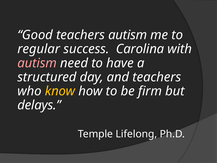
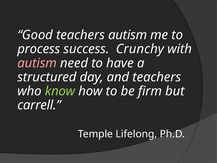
regular: regular -> process (39, 49)
Carolina: Carolina -> Crunchy (140, 49)
know colour: yellow -> light green (60, 91)
delays: delays -> carrell (39, 105)
